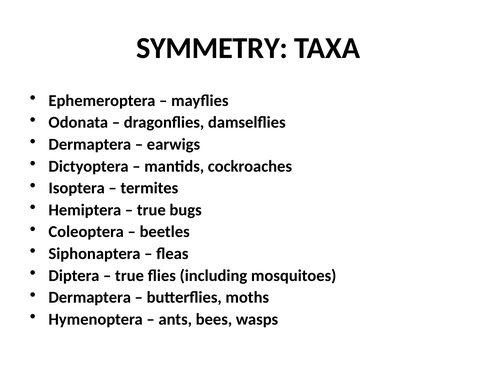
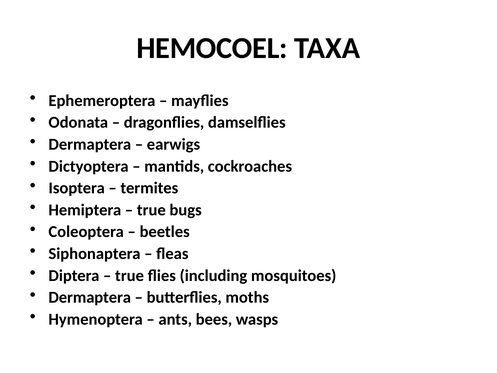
SYMMETRY: SYMMETRY -> HEMOCOEL (212, 48)
